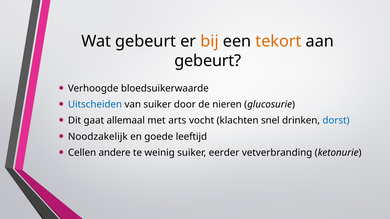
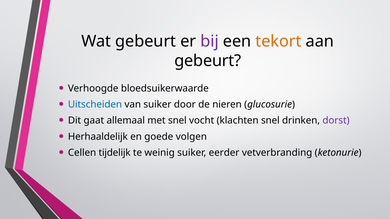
bij colour: orange -> purple (210, 41)
met arts: arts -> snel (177, 121)
dorst colour: blue -> purple (336, 121)
Noodzakelijk: Noodzakelijk -> Herhaaldelijk (98, 137)
leeftijd: leeftijd -> volgen (191, 137)
andere: andere -> tijdelijk (115, 153)
